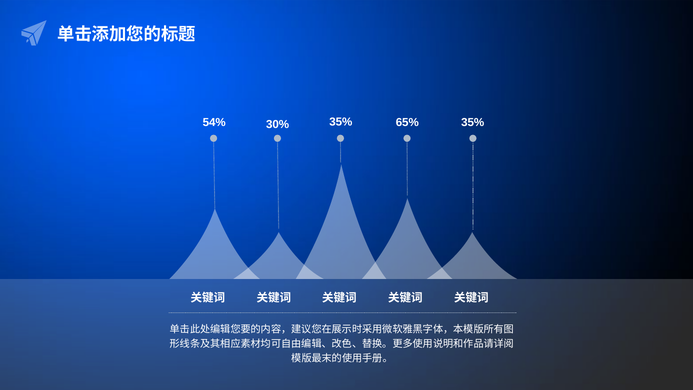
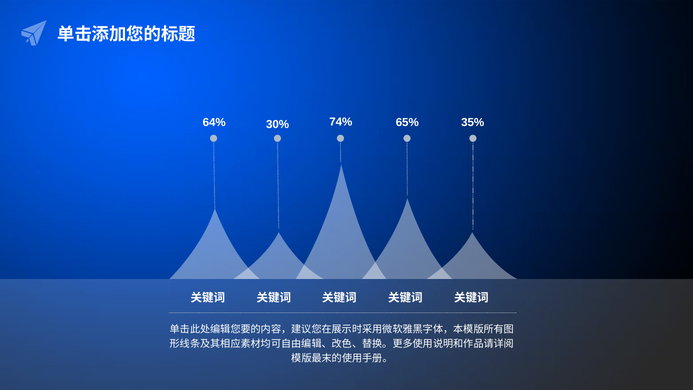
35%: 35% -> 74% (341, 122)
54%: 54% -> 64% (214, 122)
